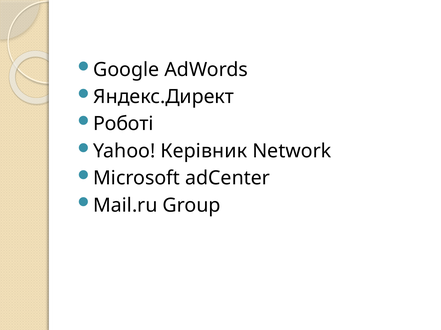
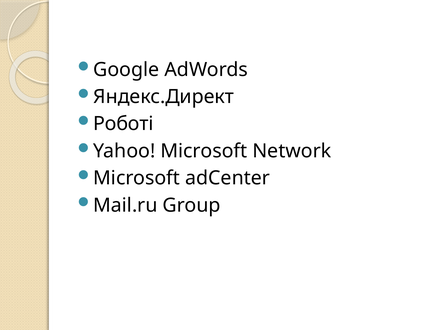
Yahoo Керівник: Керівник -> Microsoft (204, 151)
